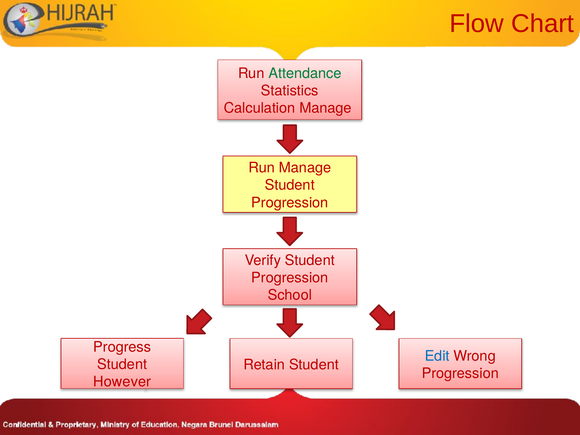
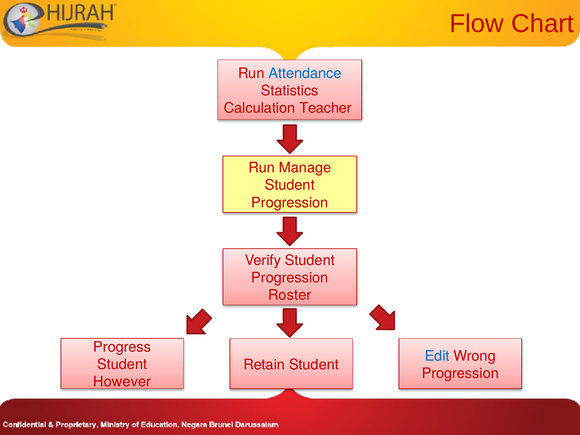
Attendance colour: green -> blue (305, 73)
Calculation Manage: Manage -> Teacher (326, 108)
School: School -> Roster (290, 295)
